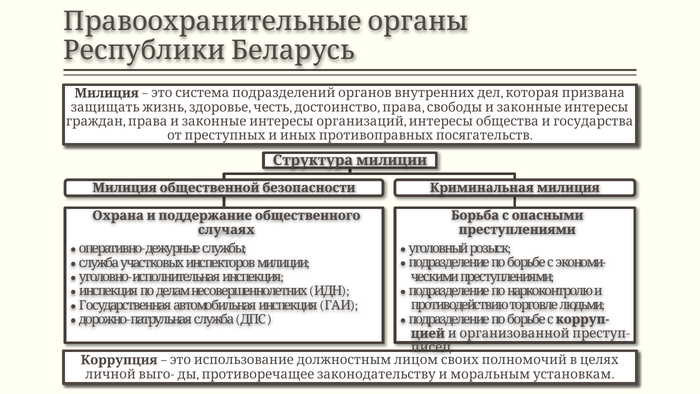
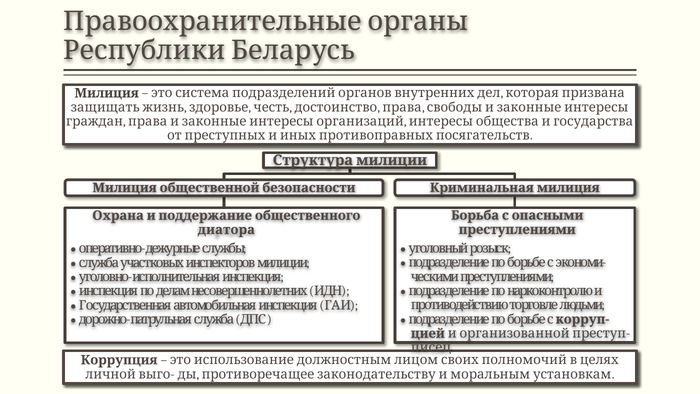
случаях: случаях -> диатора (226, 230)
